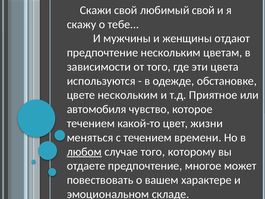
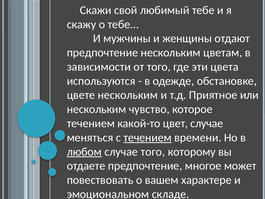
любимый свой: свой -> тебе (203, 10)
автомобиля: автомобиля -> нескольким (97, 109)
цвет жизни: жизни -> случае (207, 123)
течением underline: none -> present (148, 137)
